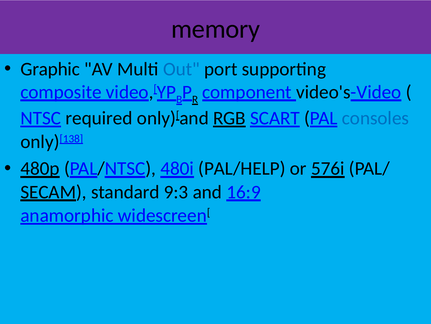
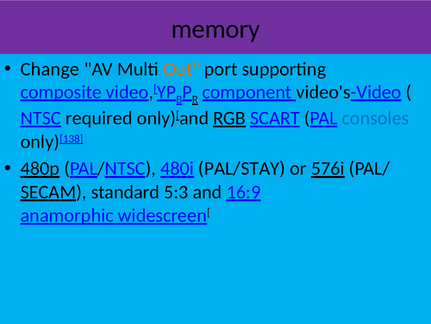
Graphic: Graphic -> Change (50, 69)
Out colour: blue -> orange (181, 69)
PAL/HELP: PAL/HELP -> PAL/STAY (242, 168)
9:3: 9:3 -> 5:3 (176, 192)
